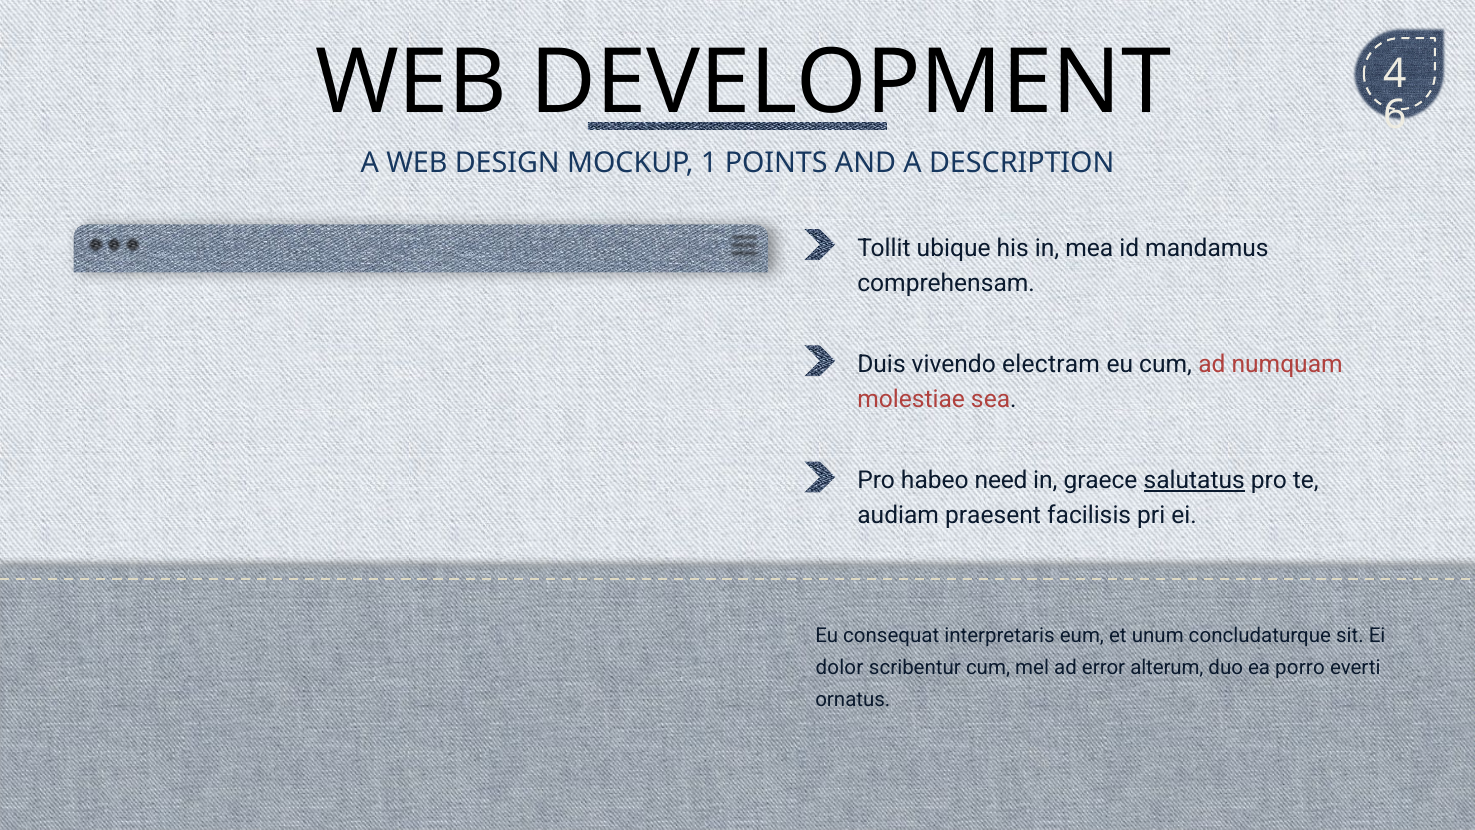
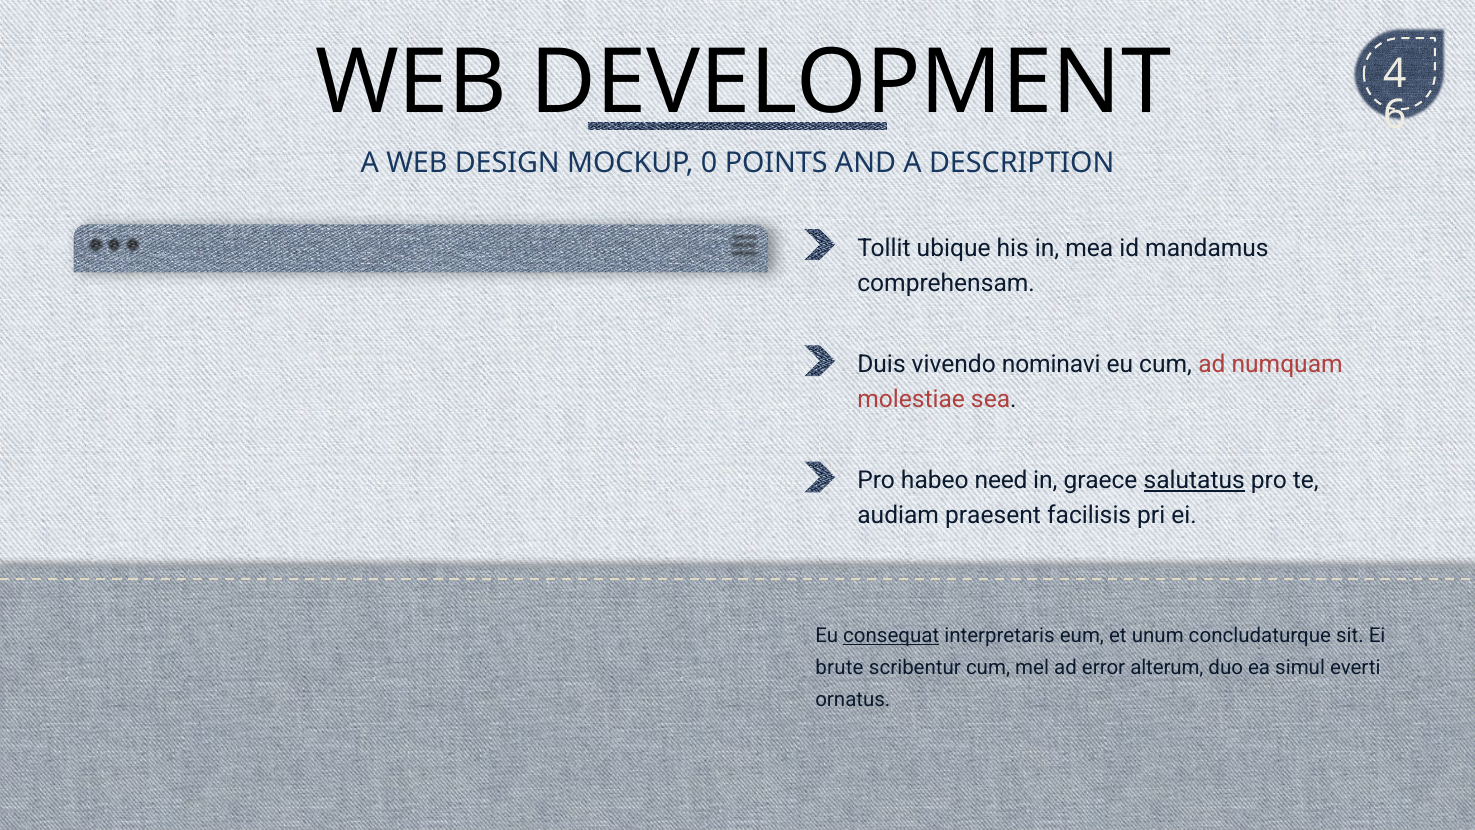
1: 1 -> 0 (709, 162)
electram: electram -> nominavi (1051, 364)
consequat underline: none -> present (891, 635)
dolor: dolor -> brute (839, 667)
porro: porro -> simul (1300, 667)
